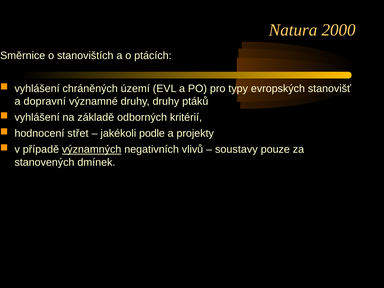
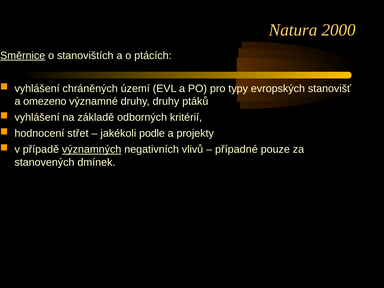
Směrnice underline: none -> present (23, 56)
dopravní: dopravní -> omezeno (45, 101)
soustavy: soustavy -> případné (236, 149)
